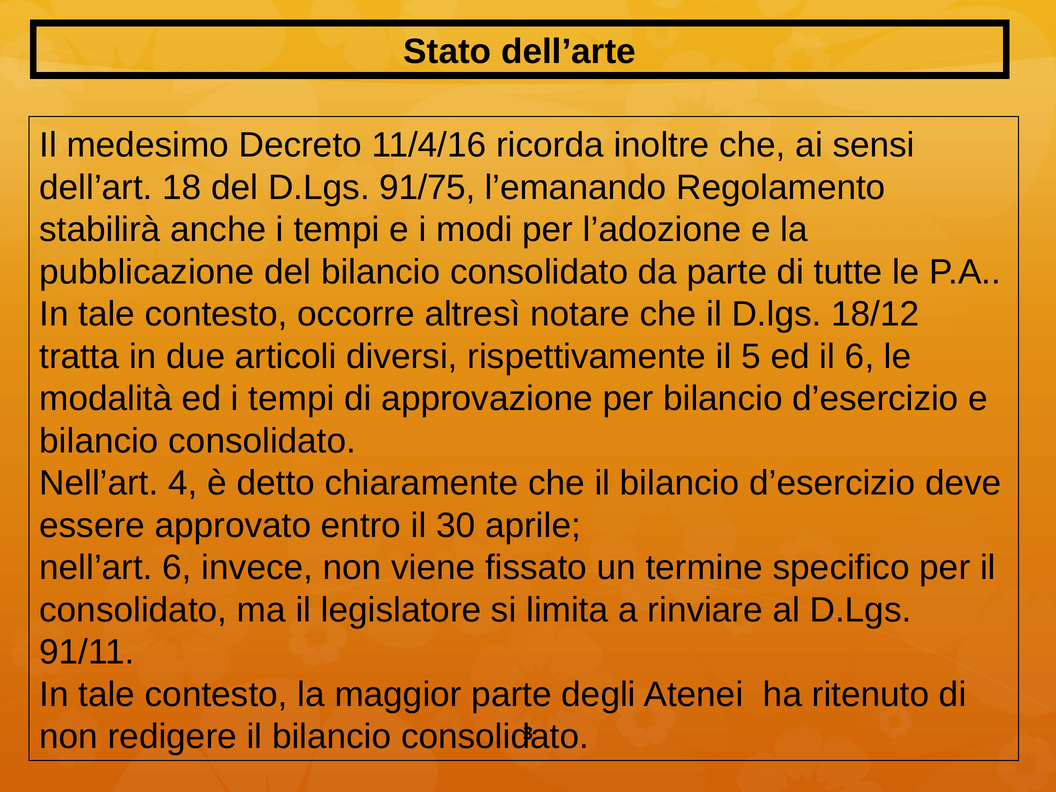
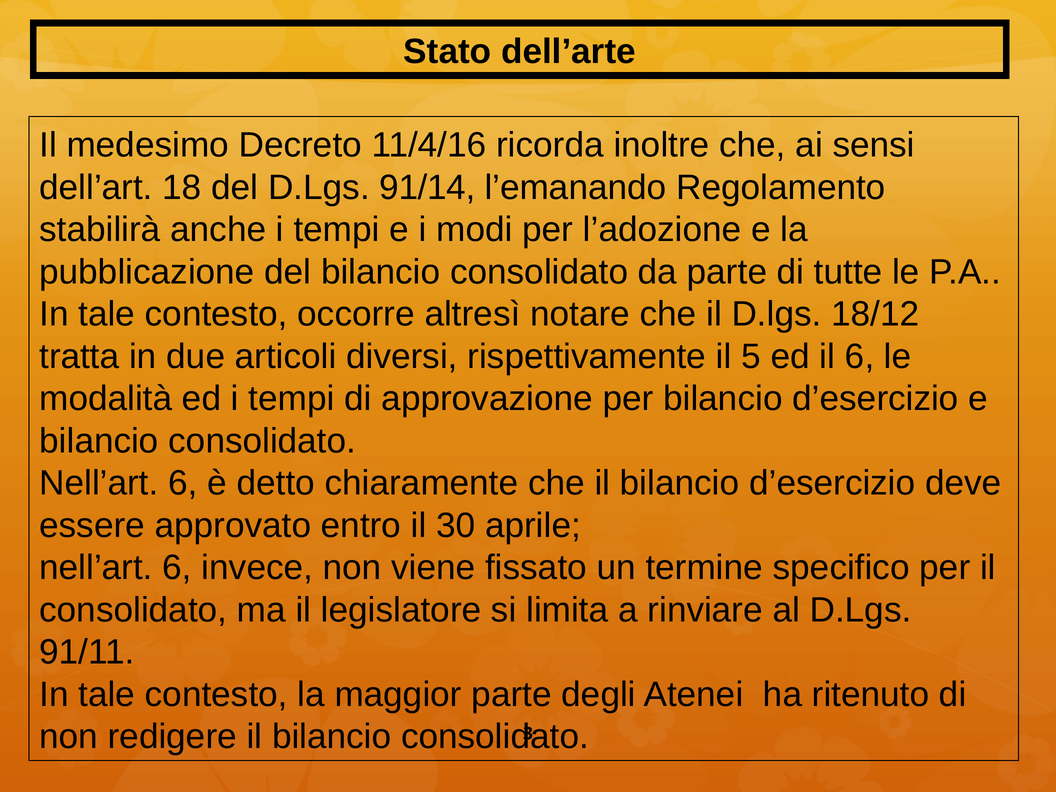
91/75: 91/75 -> 91/14 (427, 188)
4: 4 -> 6 (183, 483)
